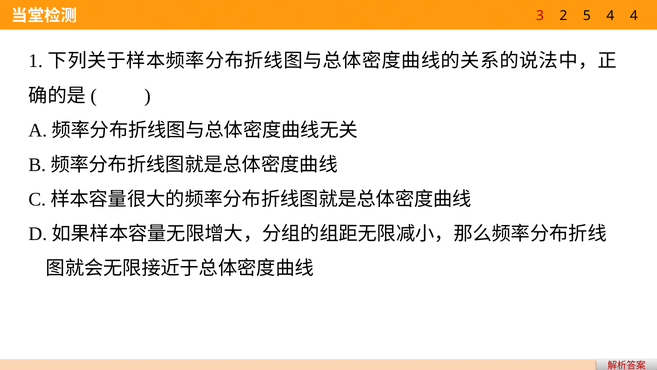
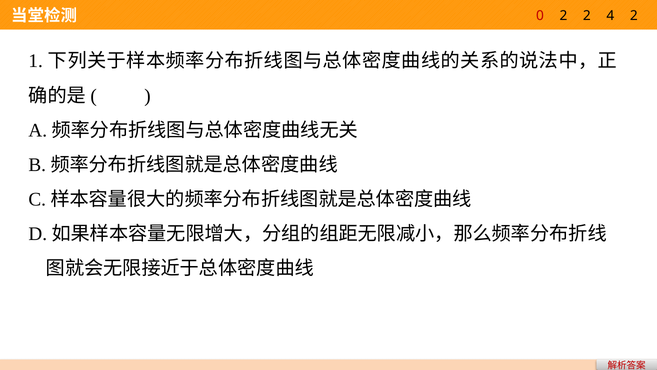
3: 3 -> 0 (540, 16)
2 5: 5 -> 2 (587, 16)
4 4: 4 -> 2 (634, 16)
